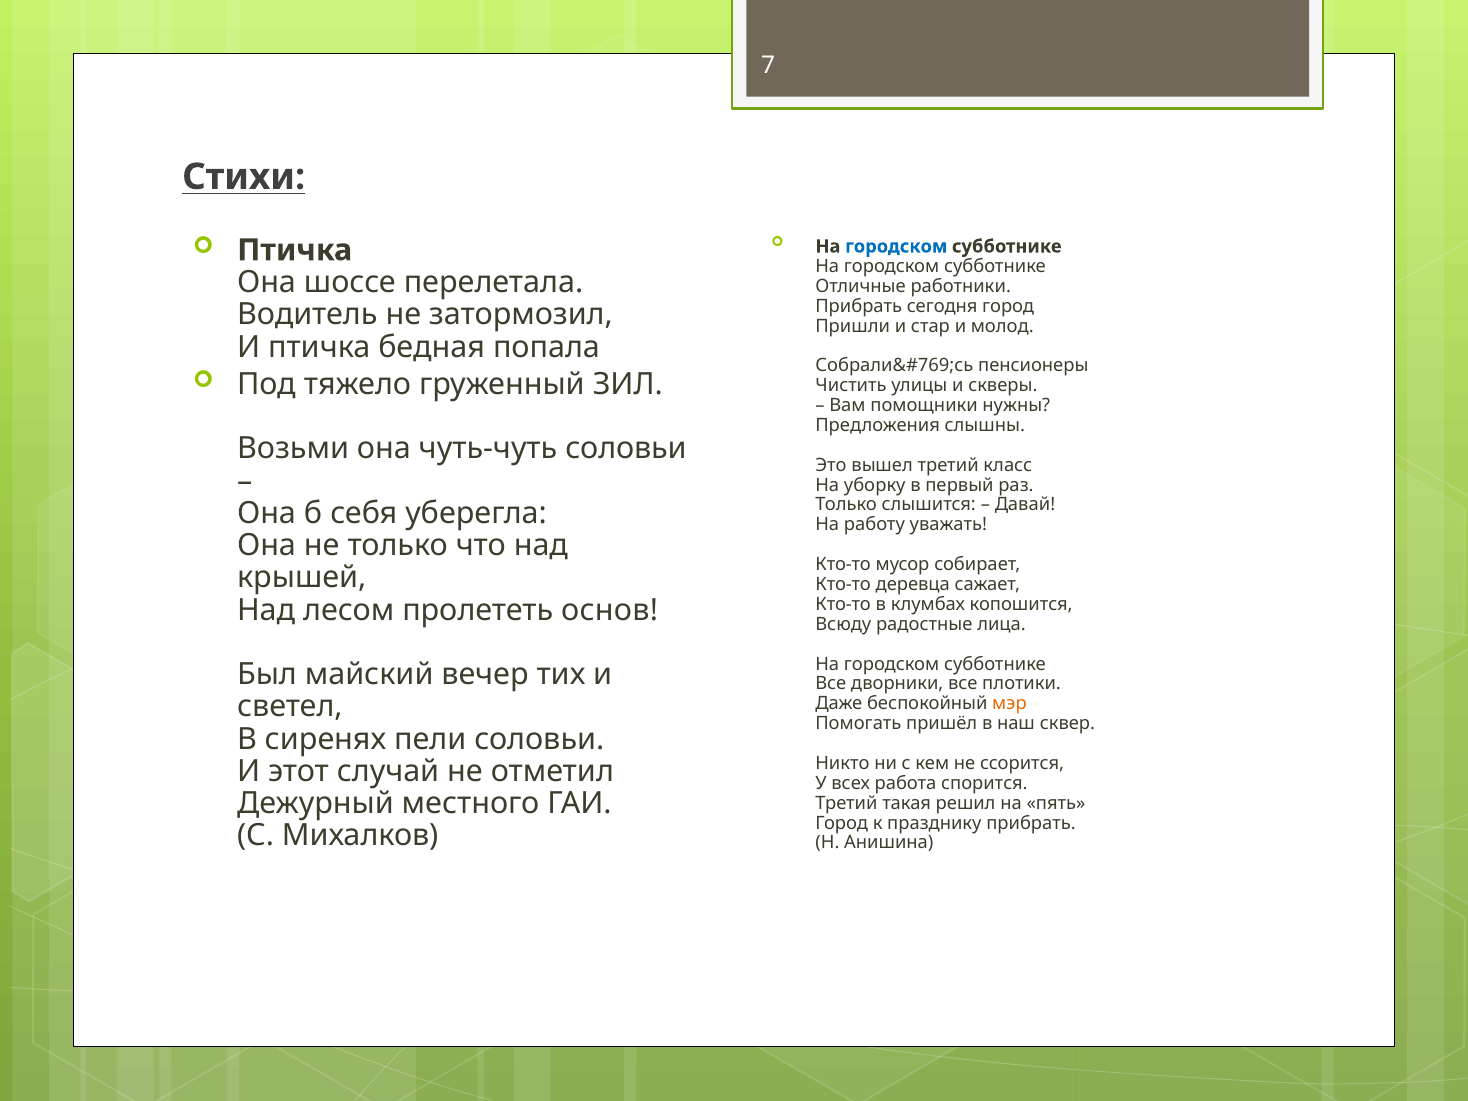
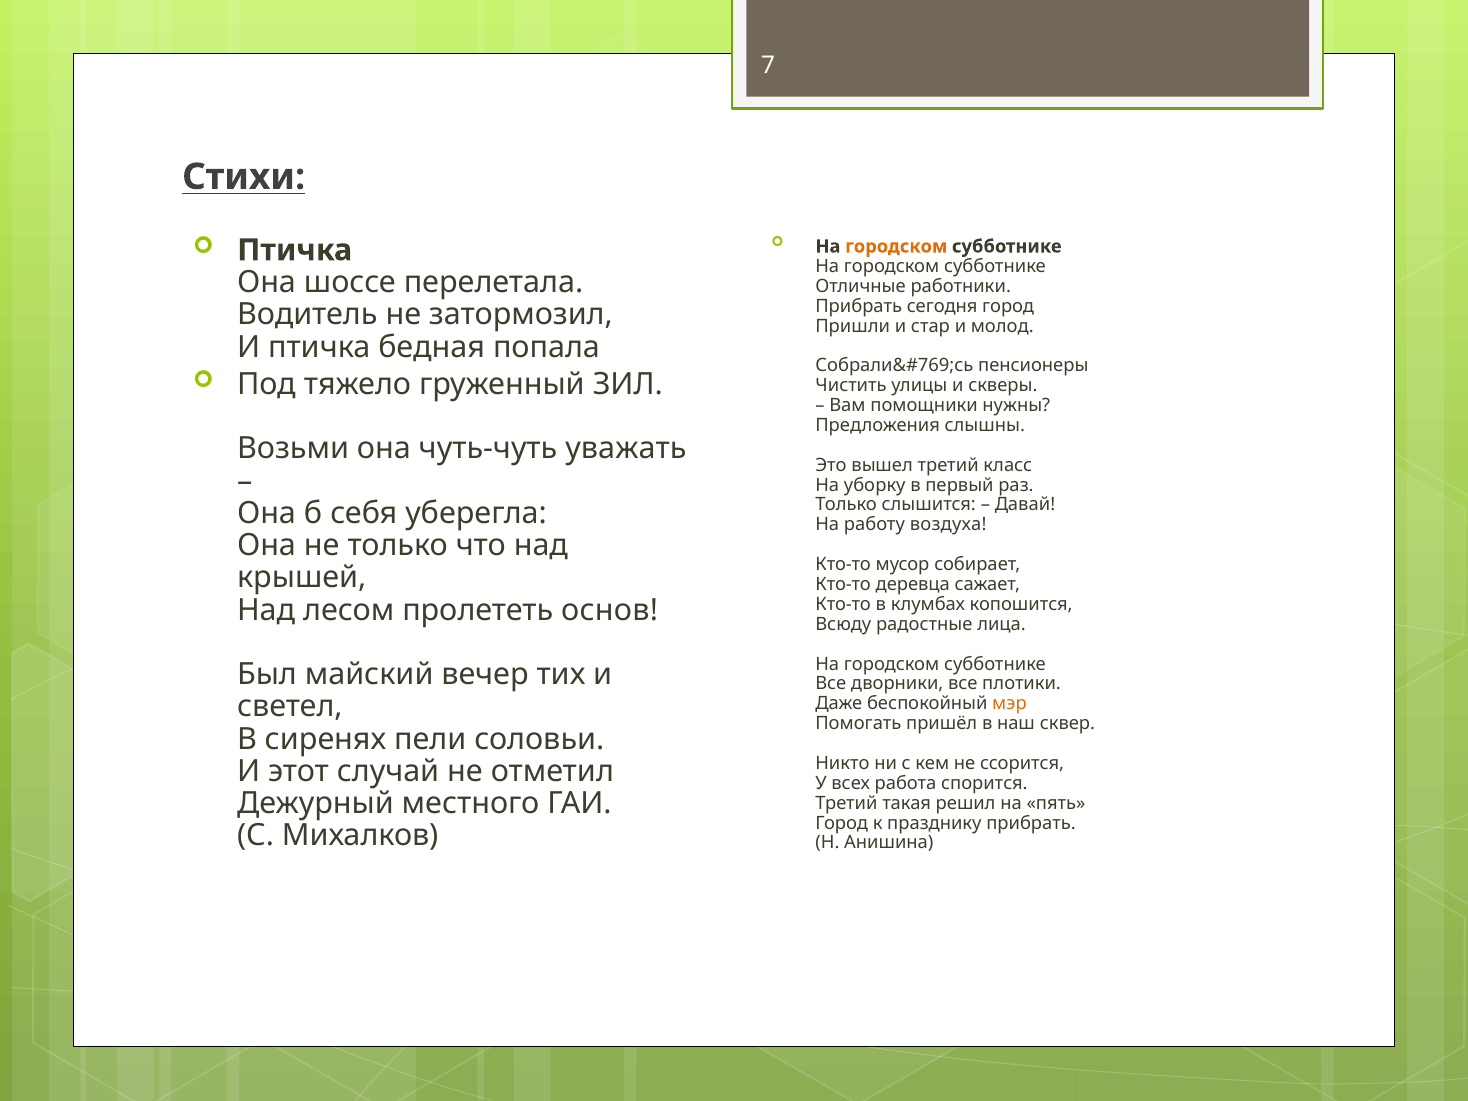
городском colour: blue -> orange (896, 246)
чуть-чуть соловьи: соловьи -> уважать (626, 449)
уважать: уважать -> воздуха (948, 525)
